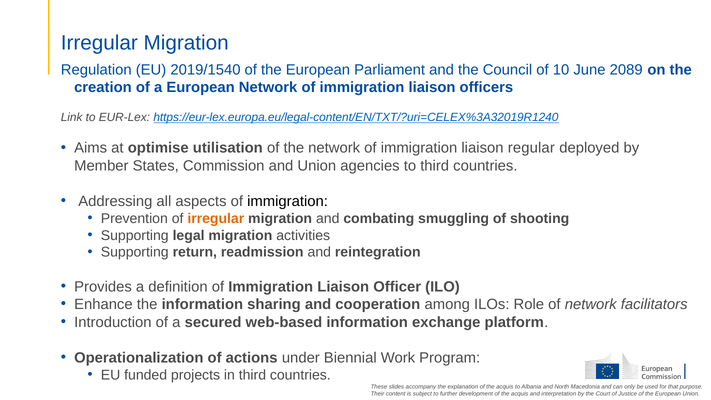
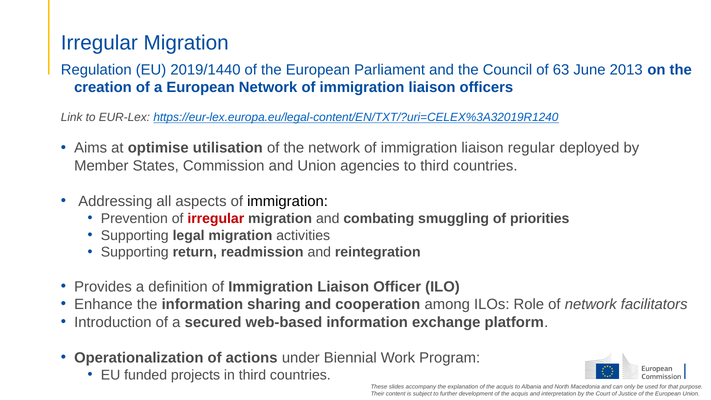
2019/1540: 2019/1540 -> 2019/1440 (205, 70)
10: 10 -> 63 (561, 70)
2089: 2089 -> 2013 (626, 70)
irregular colour: orange -> red (216, 219)
shooting: shooting -> priorities (540, 219)
